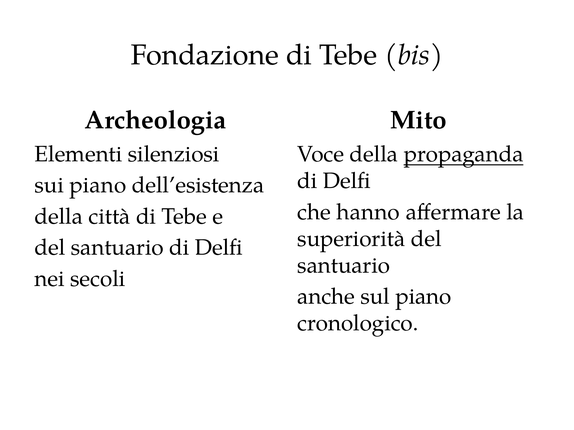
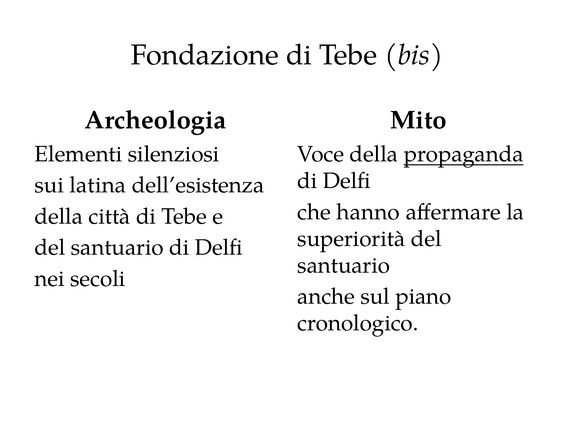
sui piano: piano -> latina (98, 186)
